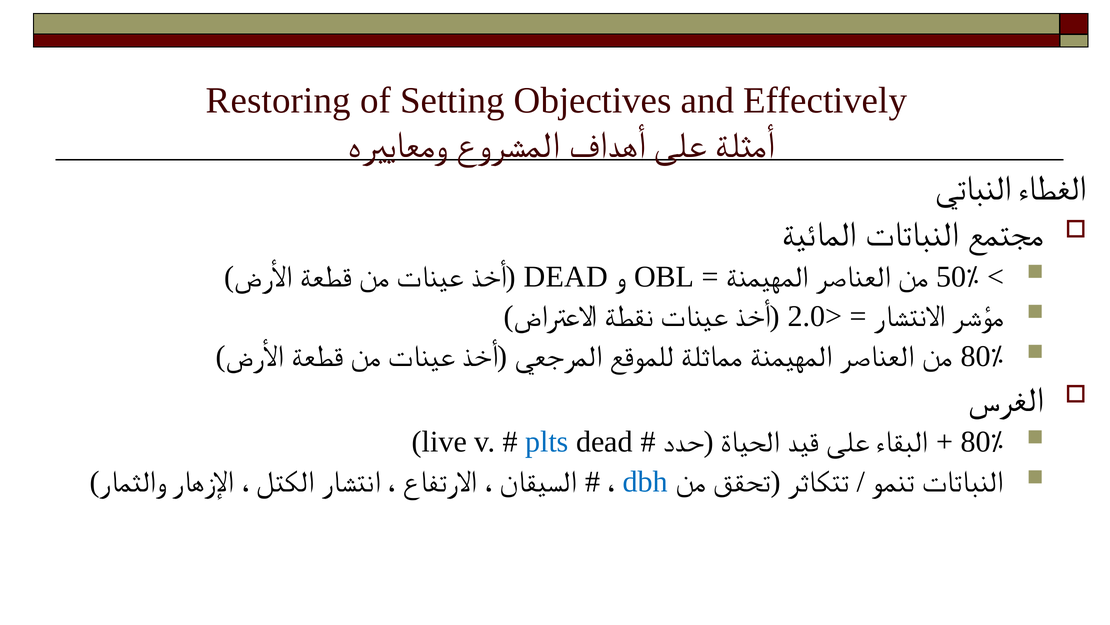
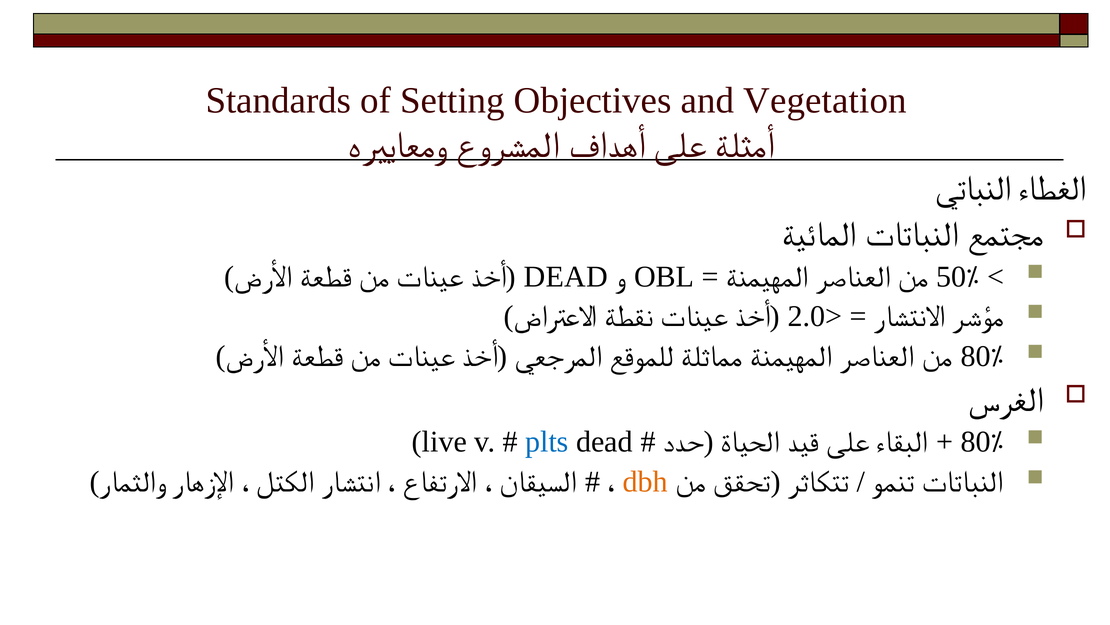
Restoring: Restoring -> Standards (278, 100)
Effectively: Effectively -> Vegetation (825, 100)
dbh colour: blue -> orange (645, 481)
